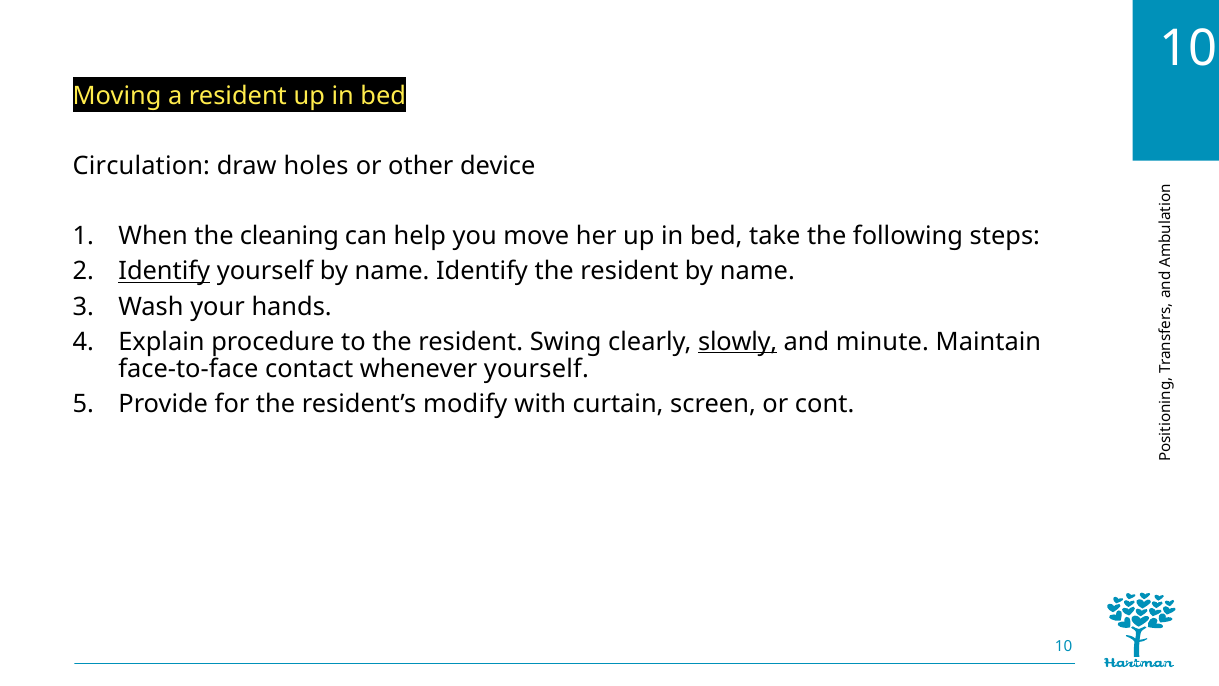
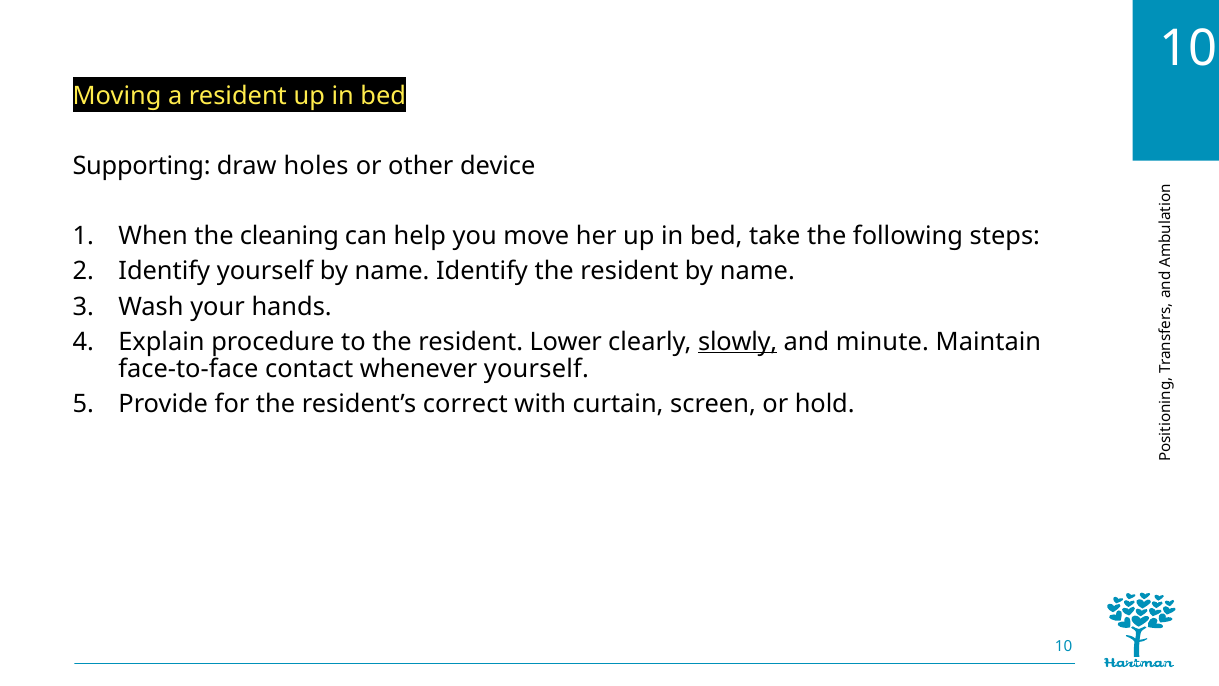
Circulation: Circulation -> Supporting (142, 166)
Identify underline: present -> none (164, 271)
Swing: Swing -> Lower (566, 342)
modify: modify -> correct (465, 404)
cont: cont -> hold (825, 404)
